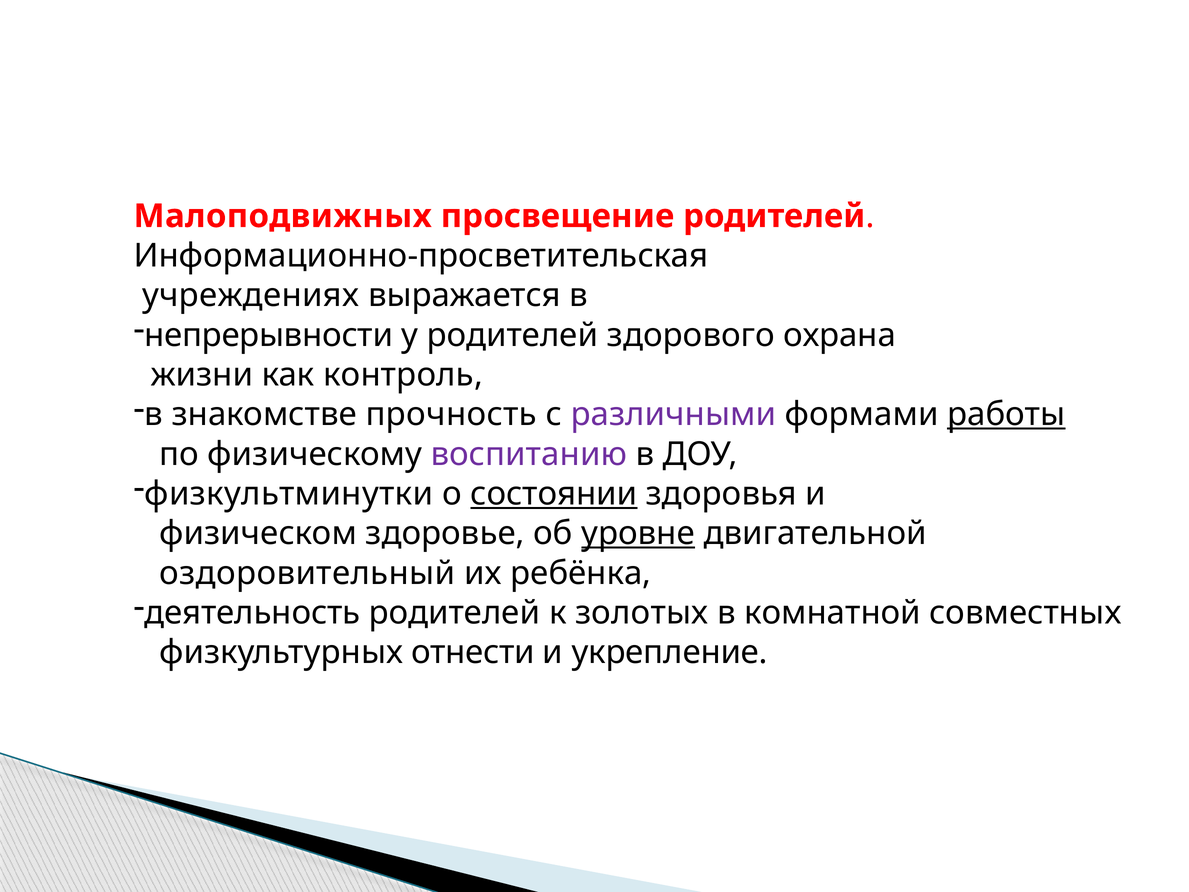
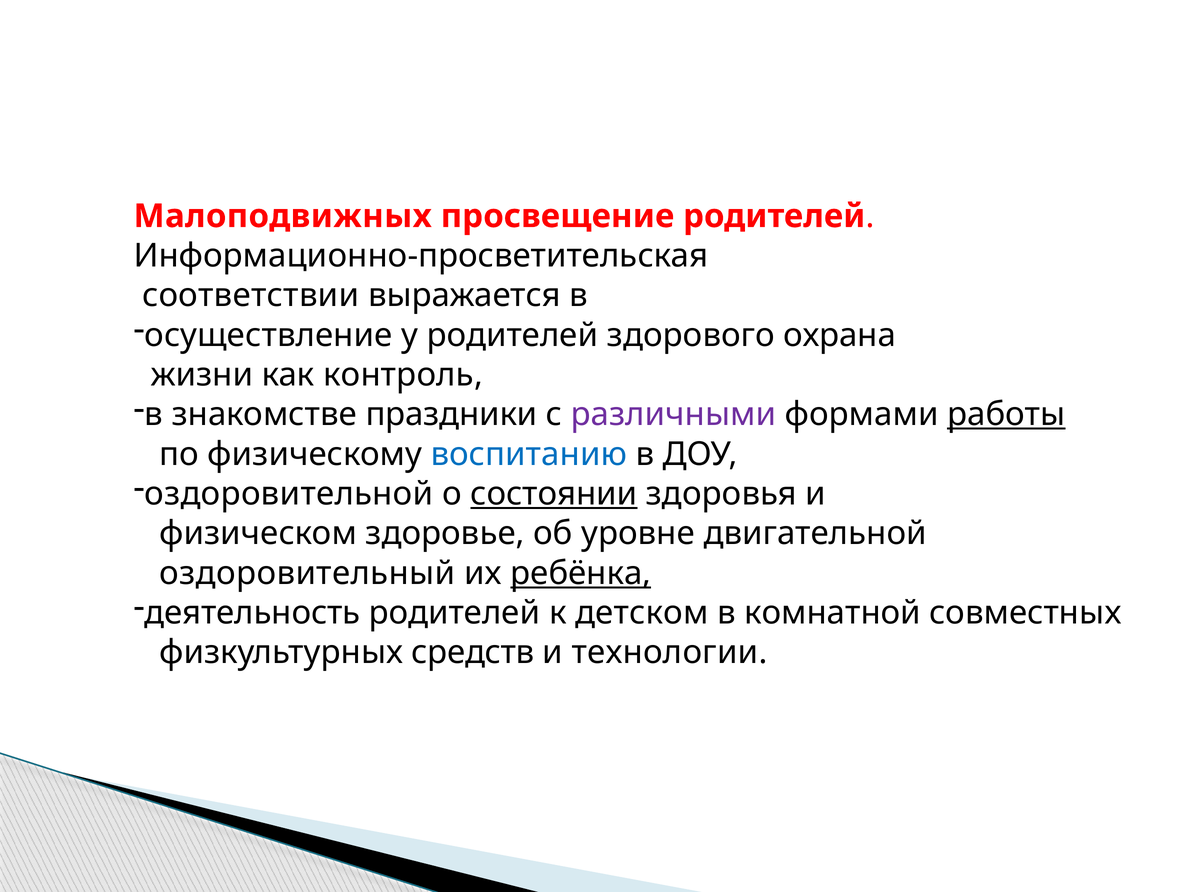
учреждениях: учреждениях -> соответствии (251, 295)
непрерывности: непрерывности -> осуществление (268, 335)
прочность: прочность -> праздники (451, 414)
воспитанию colour: purple -> blue (529, 454)
физкультминутки: физкультминутки -> оздоровительной (289, 494)
уровне underline: present -> none (638, 533)
ребёнка underline: none -> present (581, 573)
золотых: золотых -> детском (642, 613)
отнести: отнести -> средств (473, 652)
укрепление: укрепление -> технологии (669, 652)
